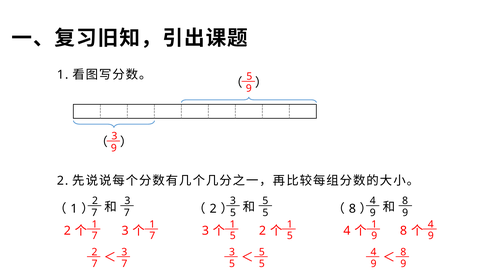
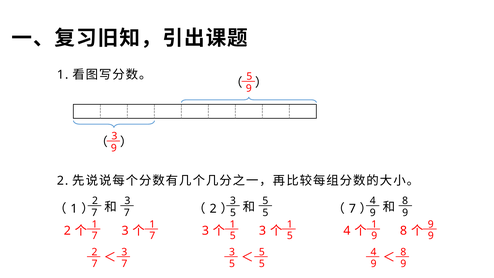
8: 8 -> 7 (352, 209)
2: 2 -> 3 (263, 231)
4: 4 -> 9 (431, 224)
